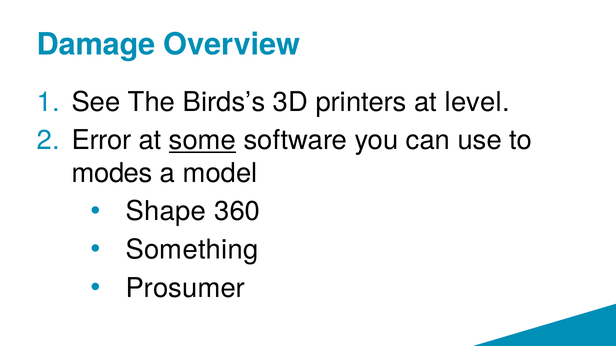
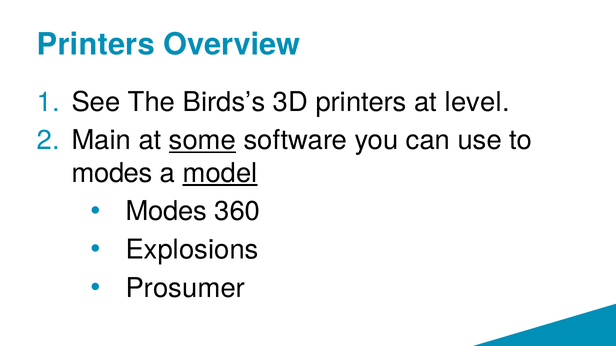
Damage: Damage -> Printers (96, 45)
Error: Error -> Main (101, 141)
model underline: none -> present (220, 173)
Shape: Shape -> Modes (166, 212)
Something: Something -> Explosions (192, 250)
